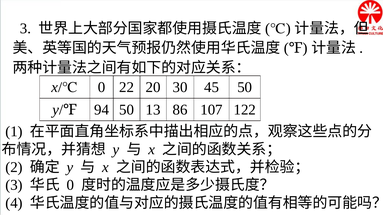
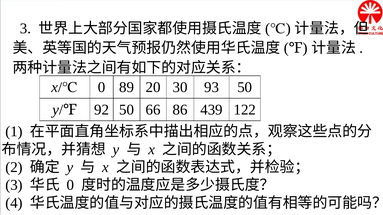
22: 22 -> 89 (127, 87)
45: 45 -> 93 (212, 87)
94: 94 -> 92 (102, 110)
13: 13 -> 66 (153, 110)
107: 107 -> 439 (212, 110)
